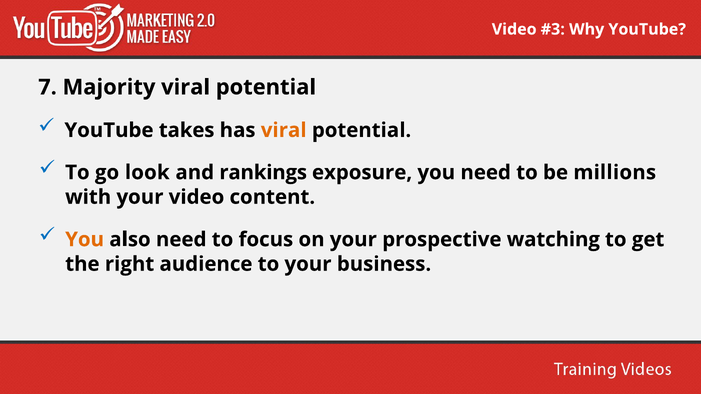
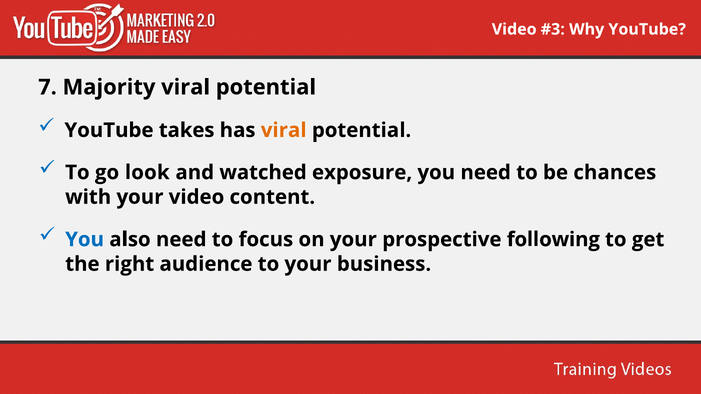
rankings: rankings -> watched (263, 173)
millions: millions -> chances (615, 173)
You colour: orange -> blue (85, 240)
watching: watching -> following (553, 240)
